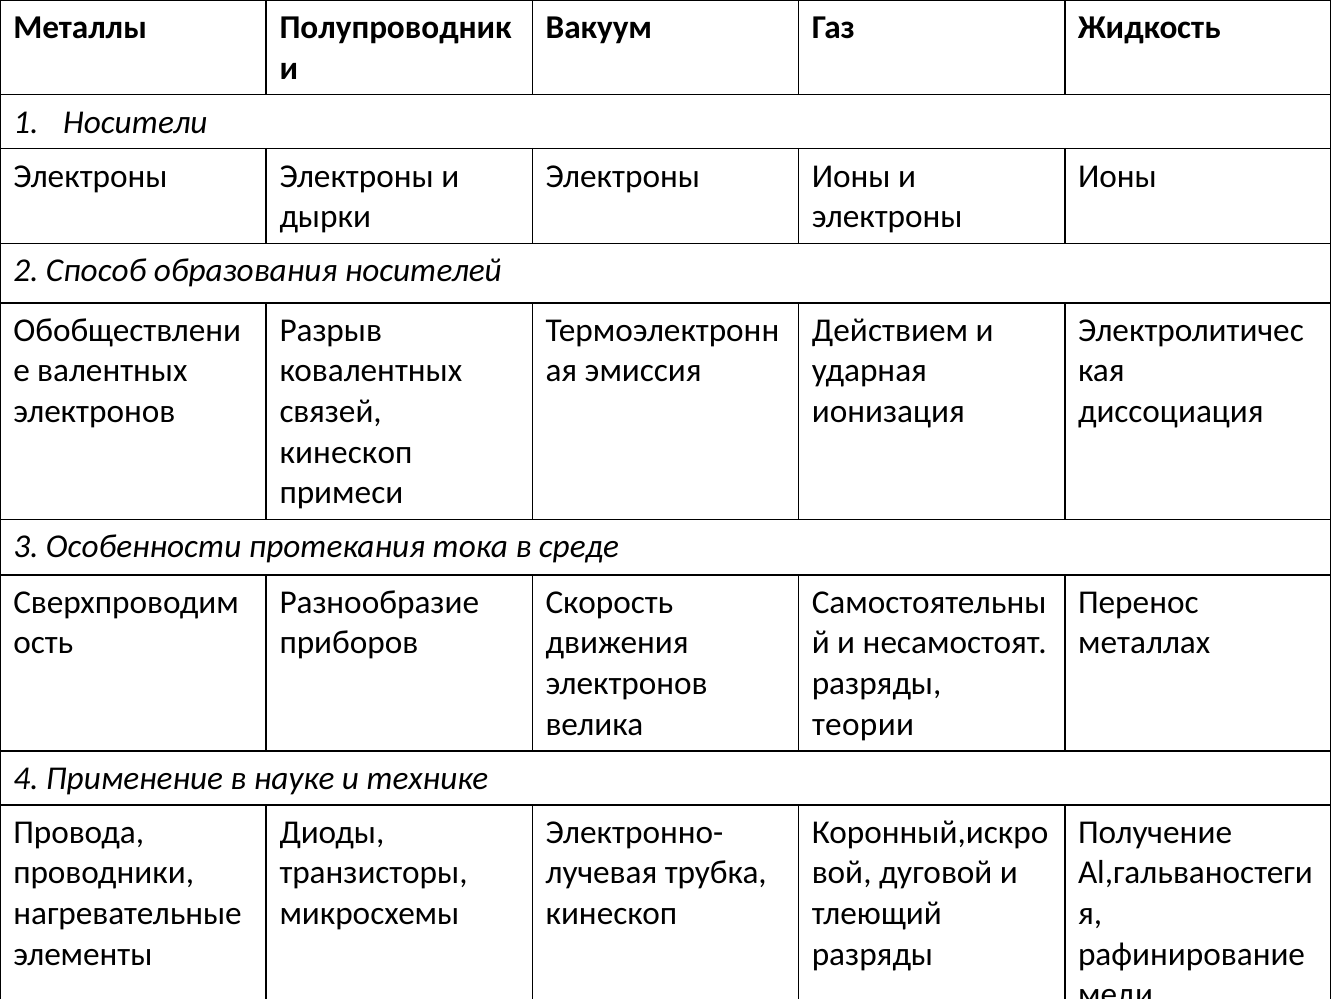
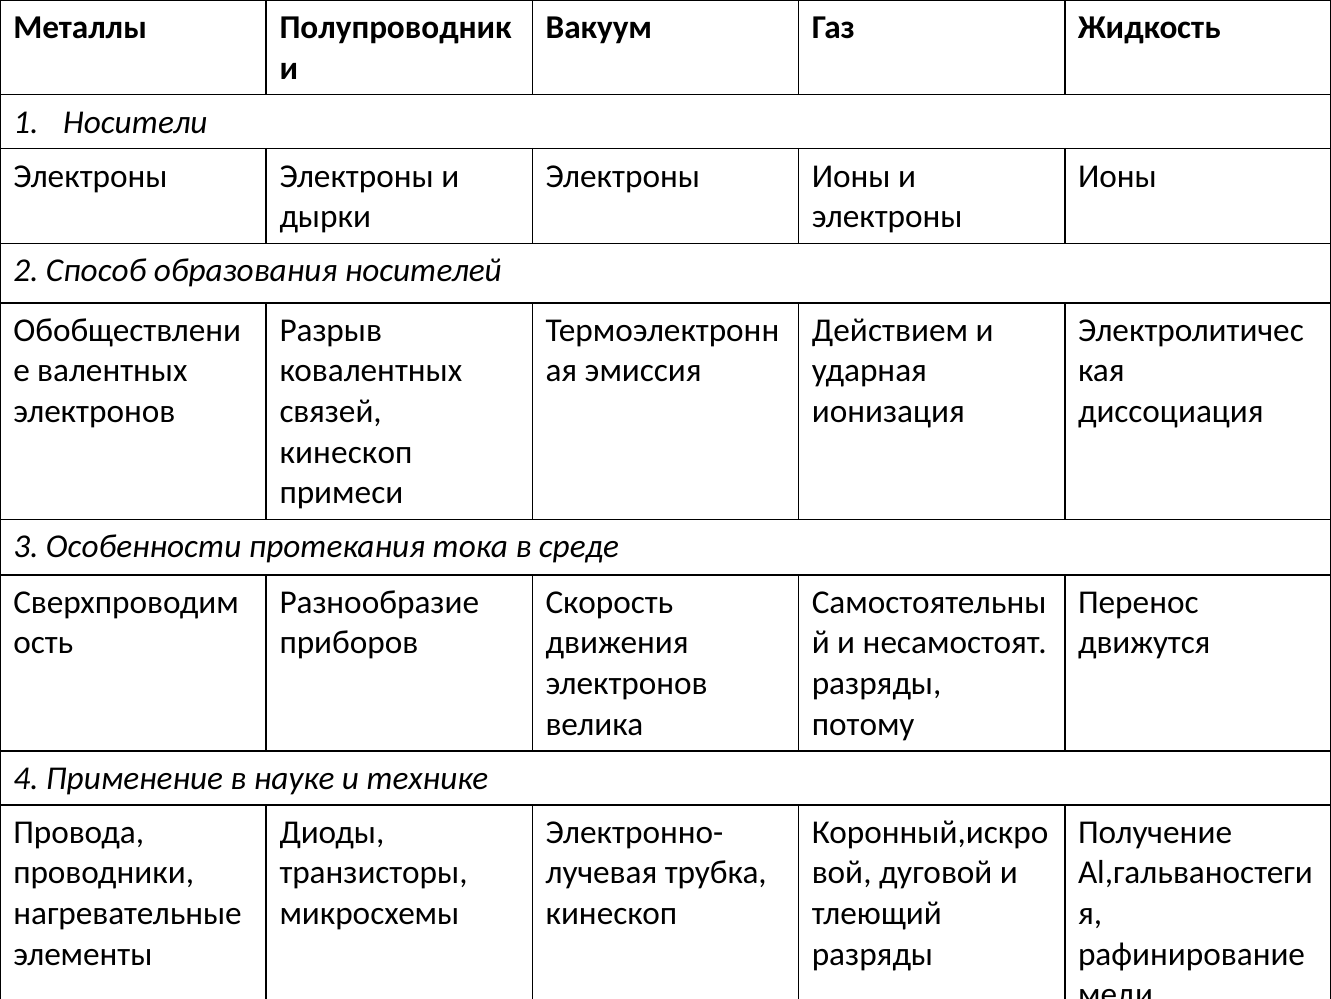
металлах: металлах -> движутся (1144, 643)
теории: теории -> потому (863, 724)
